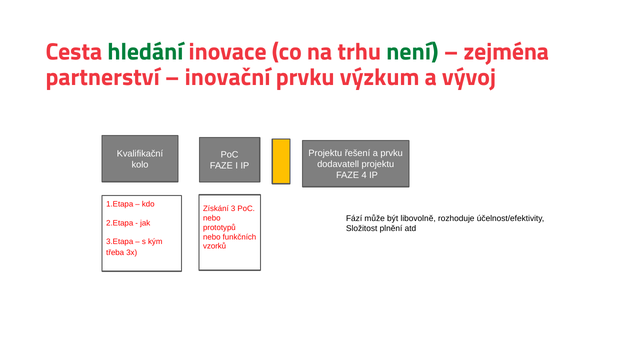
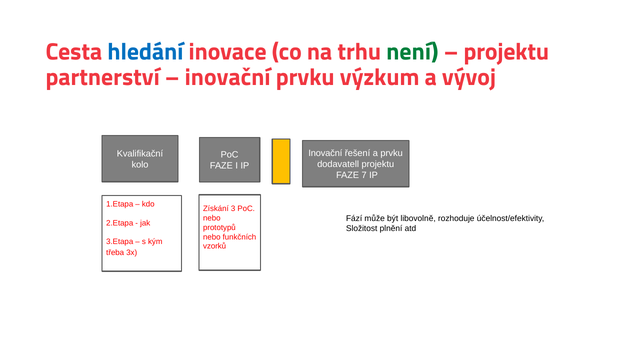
hledání colour: green -> blue (145, 52)
zejména: zejména -> projektu (506, 52)
Projektu: Projektu -> Inovační (325, 153)
4: 4 -> 7 (364, 175)
